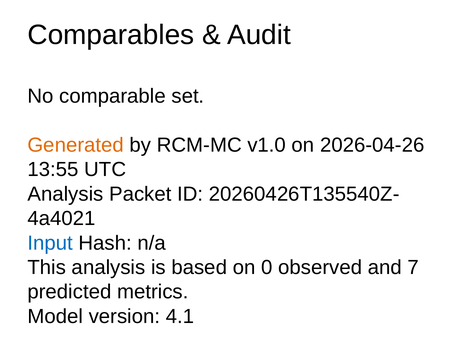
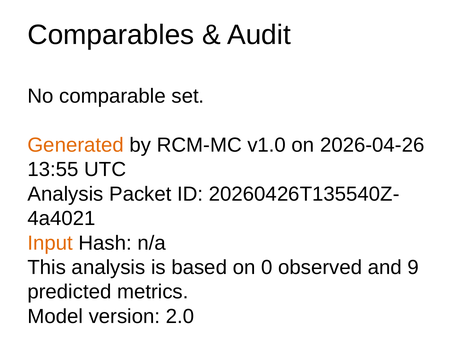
Input colour: blue -> orange (50, 243)
7: 7 -> 9 (413, 268)
4.1: 4.1 -> 2.0 (180, 317)
